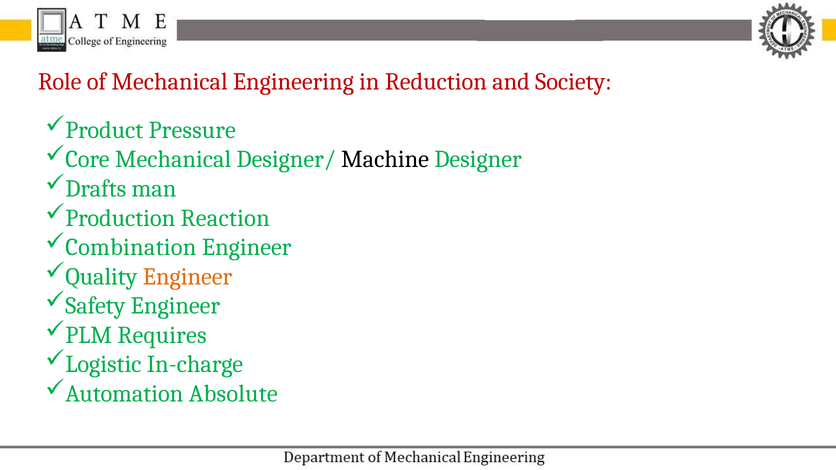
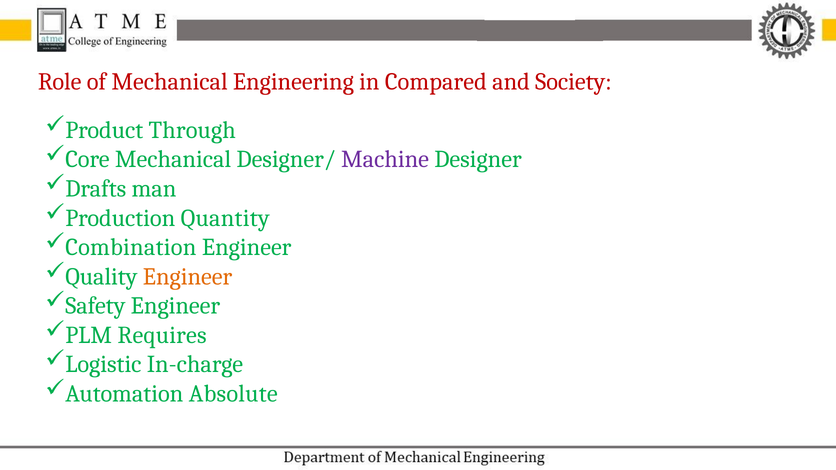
Reduction: Reduction -> Compared (436, 82)
Pressure: Pressure -> Through (192, 130)
Machine colour: black -> purple (385, 160)
Reaction: Reaction -> Quantity (225, 218)
